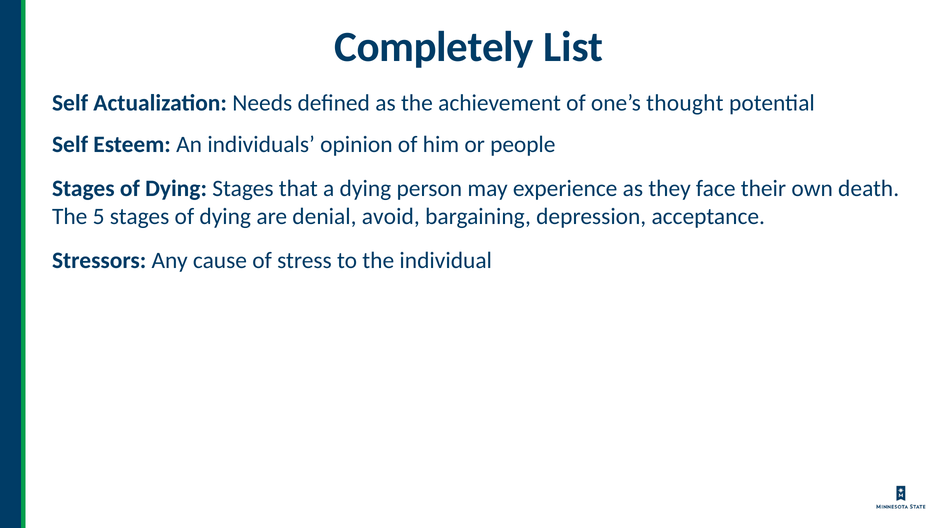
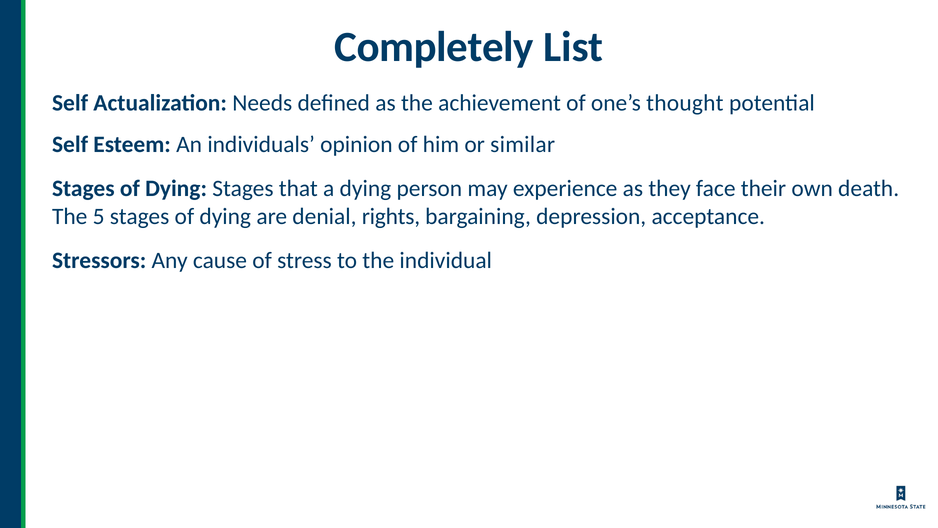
people: people -> similar (523, 145)
avoid: avoid -> rights (391, 216)
